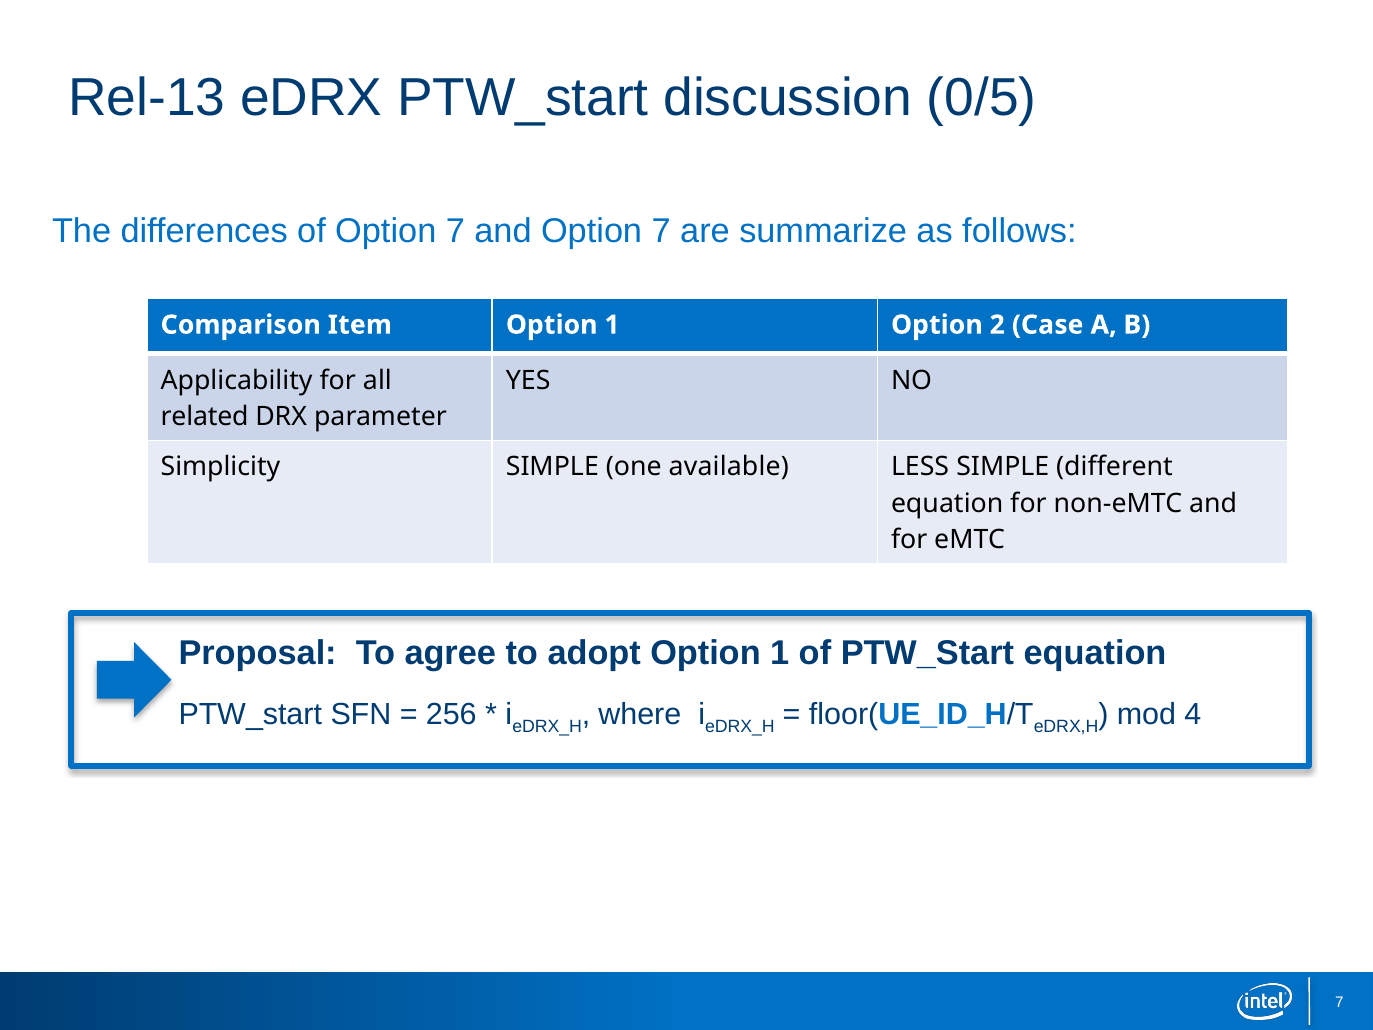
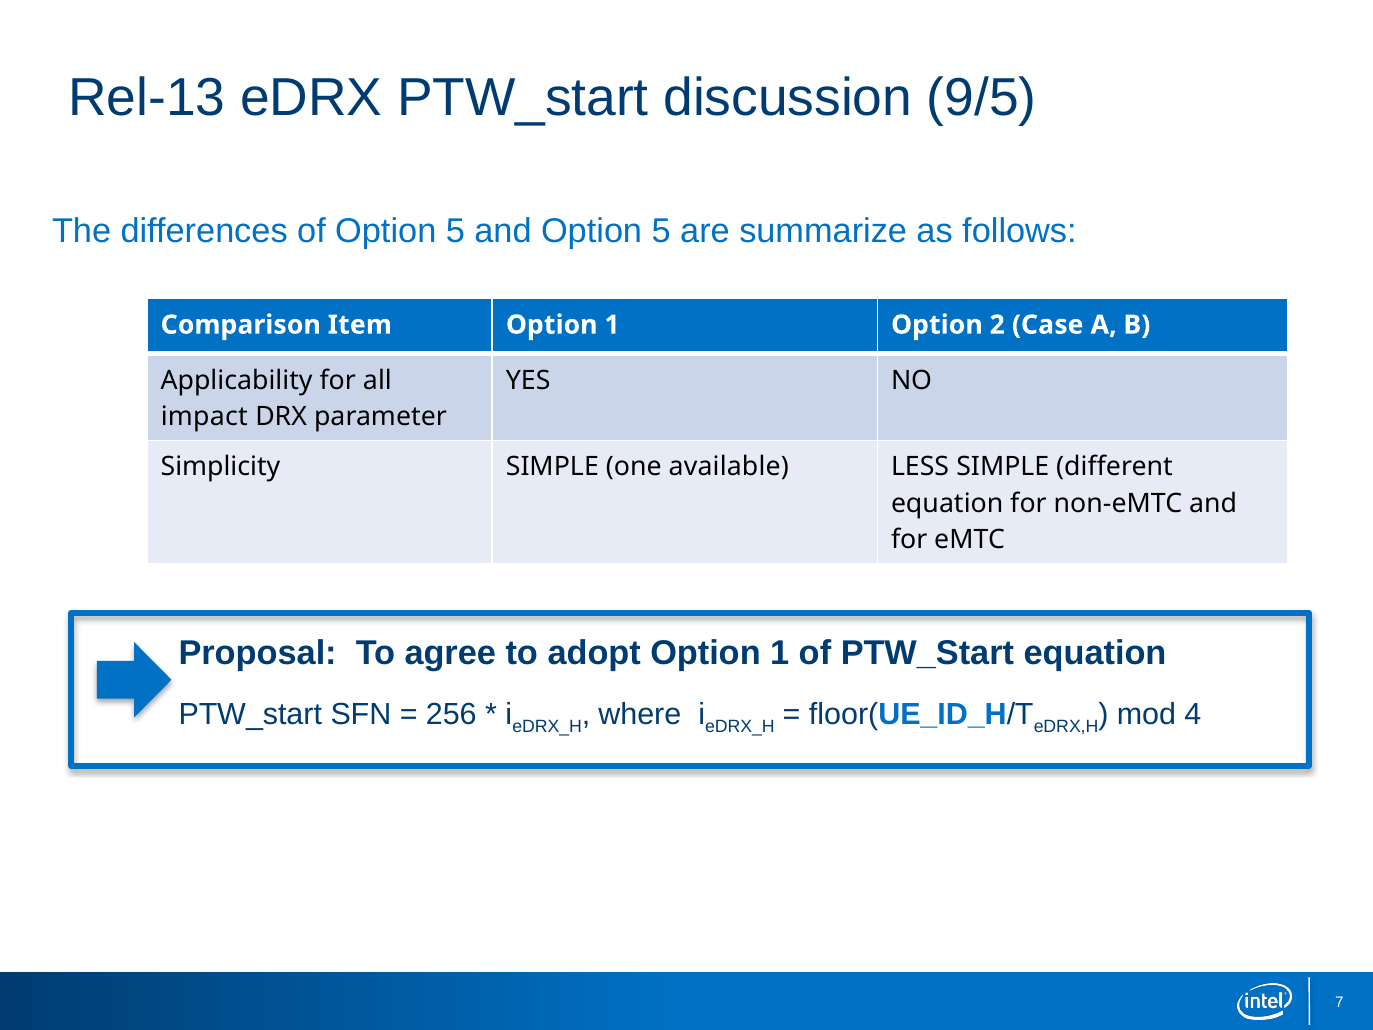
0/5: 0/5 -> 9/5 (982, 98)
of Option 7: 7 -> 5 (455, 231)
and Option 7: 7 -> 5 (661, 231)
related: related -> impact (204, 417)
